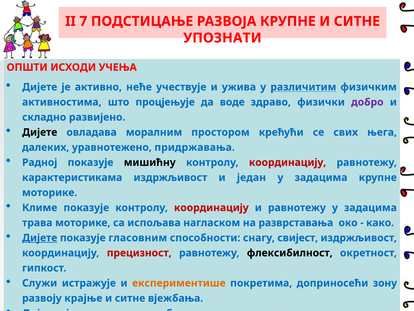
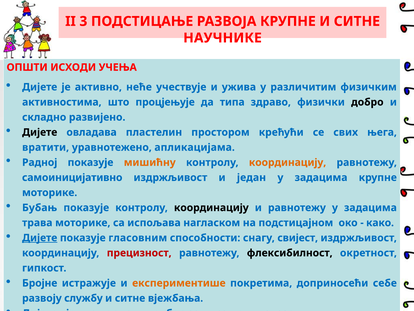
7: 7 -> 3 (83, 21)
УПОЗНАТИ: УПОЗНАТИ -> НАУЧНИКЕ (222, 38)
различитим underline: present -> none (303, 87)
воде: воде -> типа (232, 102)
добро colour: purple -> black (367, 102)
моралним: моралним -> пластелин (154, 132)
далеких: далеких -> вратити (46, 147)
придржавања: придржавања -> апликацијама (195, 147)
мишићну colour: black -> orange (150, 162)
координацију colour: red -> orange (288, 162)
карактеристикама: карактеристикама -> самоиницијативно (72, 177)
Климе: Климе -> Бубањ (40, 207)
координацију colour: red -> black (211, 207)
разврставања: разврставања -> подстицајном (296, 222)
Служи: Служи -> Бројне (40, 283)
зону: зону -> себе (385, 283)
крајње: крајње -> службу (83, 298)
